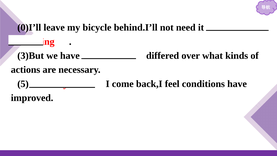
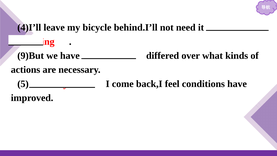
0)I’ll: 0)I’ll -> 4)I’ll (29, 27)
3)But: 3)But -> 9)But (31, 56)
